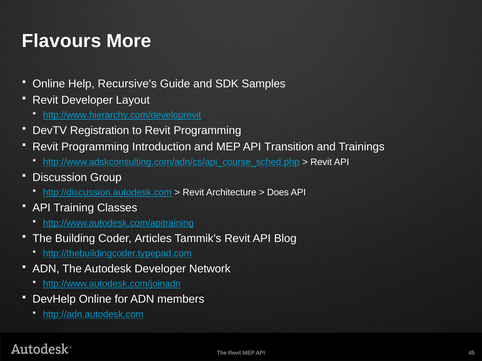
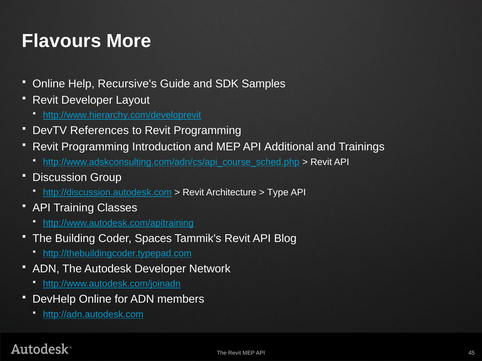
Registration: Registration -> References (99, 131)
Transition: Transition -> Additional (289, 147)
Does: Does -> Type (278, 193)
Articles: Articles -> Spaces (153, 239)
